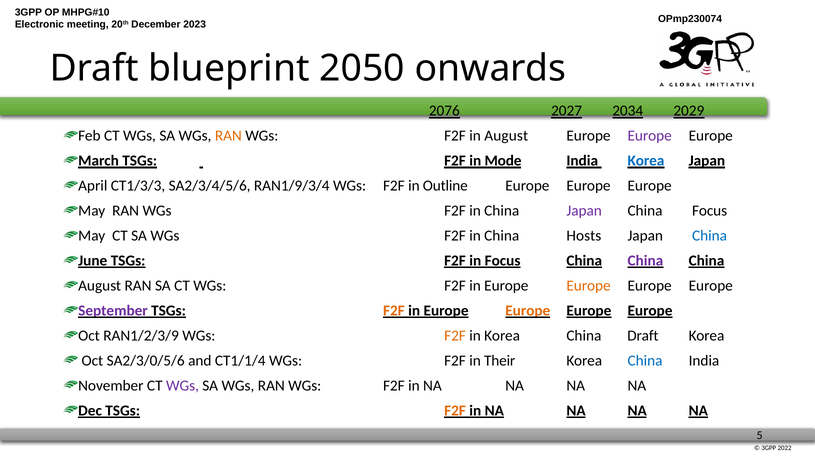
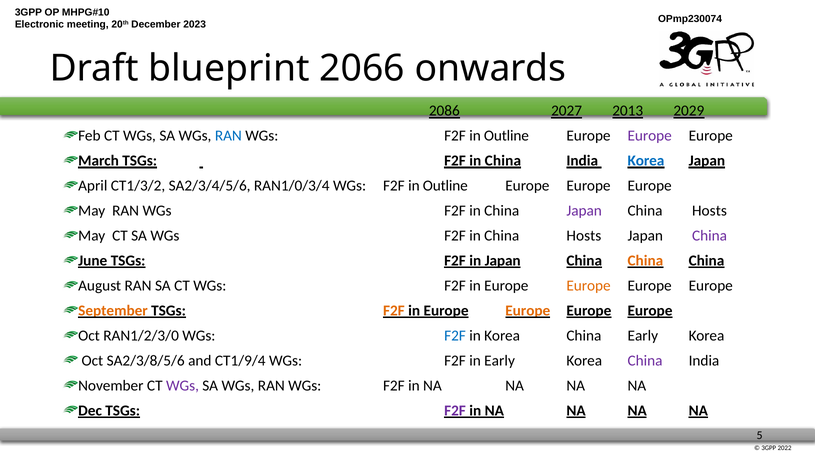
2050: 2050 -> 2066 (362, 68)
2076: 2076 -> 2086 (444, 111)
2034: 2034 -> 2013 (628, 111)
RAN colour: orange -> blue (228, 136)
August: August -> Outline (506, 136)
TSGs F2F in Mode: Mode -> China (503, 161)
CT1/3/3: CT1/3/3 -> CT1/3/2 (138, 186)
RAN1/9/3/4: RAN1/9/3/4 -> RAN1/0/3/4 (292, 186)
Focus: Focus -> Hosts (709, 211)
China colour: blue -> purple (710, 236)
in Focus: Focus -> Japan (503, 261)
China colour: purple -> orange (645, 261)
September colour: purple -> orange (113, 311)
RAN1/2/3/9: RAN1/2/3/9 -> RAN1/2/3/0 (141, 336)
F2F colour: orange -> blue (455, 336)
China Draft: Draft -> Early (643, 336)
SA2/3/0/5/6: SA2/3/0/5/6 -> SA2/3/8/5/6 (146, 361)
CT1/1/4: CT1/1/4 -> CT1/9/4 (240, 361)
in Their: Their -> Early (500, 361)
China colour: blue -> purple (645, 361)
F2F colour: orange -> purple (455, 411)
